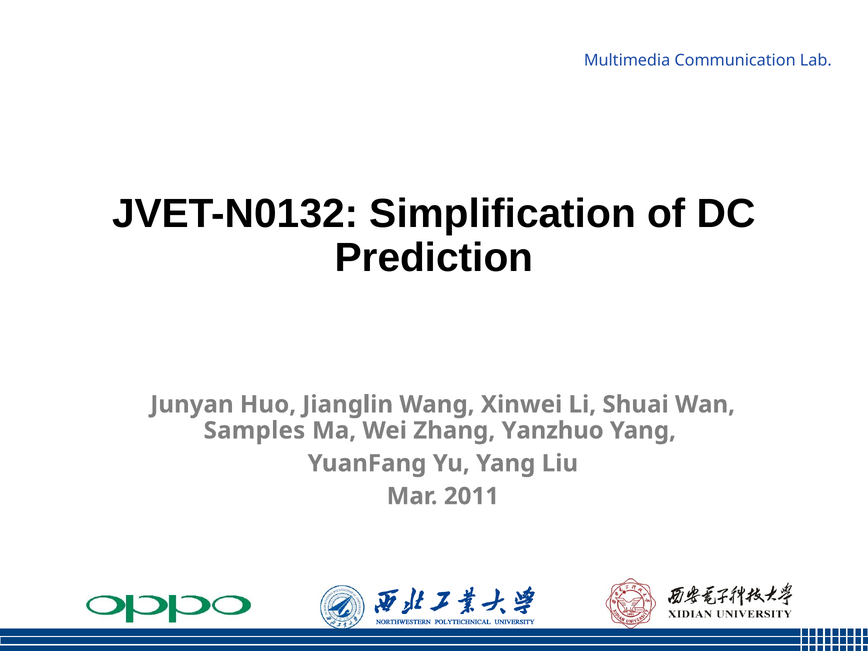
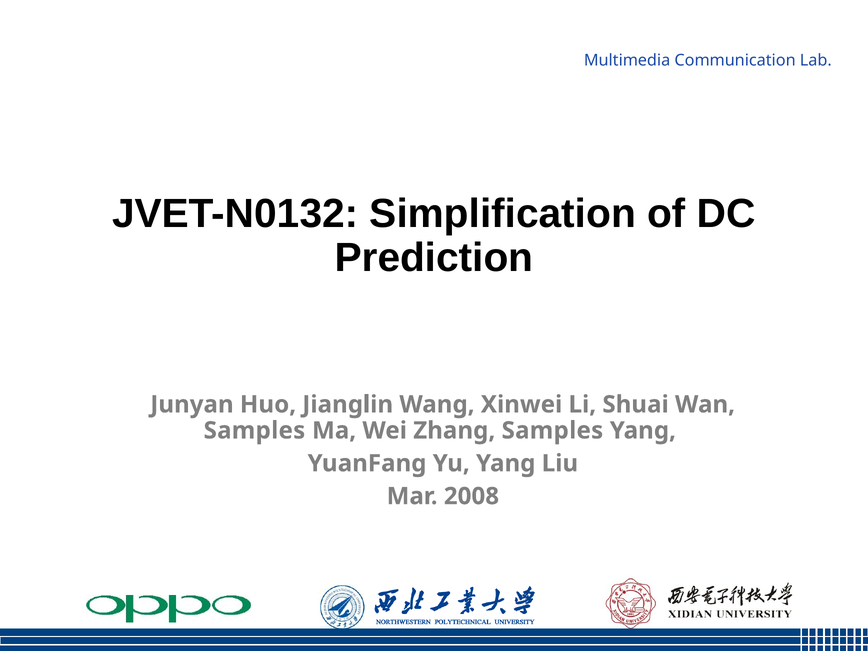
Zhang Yanzhuo: Yanzhuo -> Samples (552, 431)
2011: 2011 -> 2008 (471, 496)
